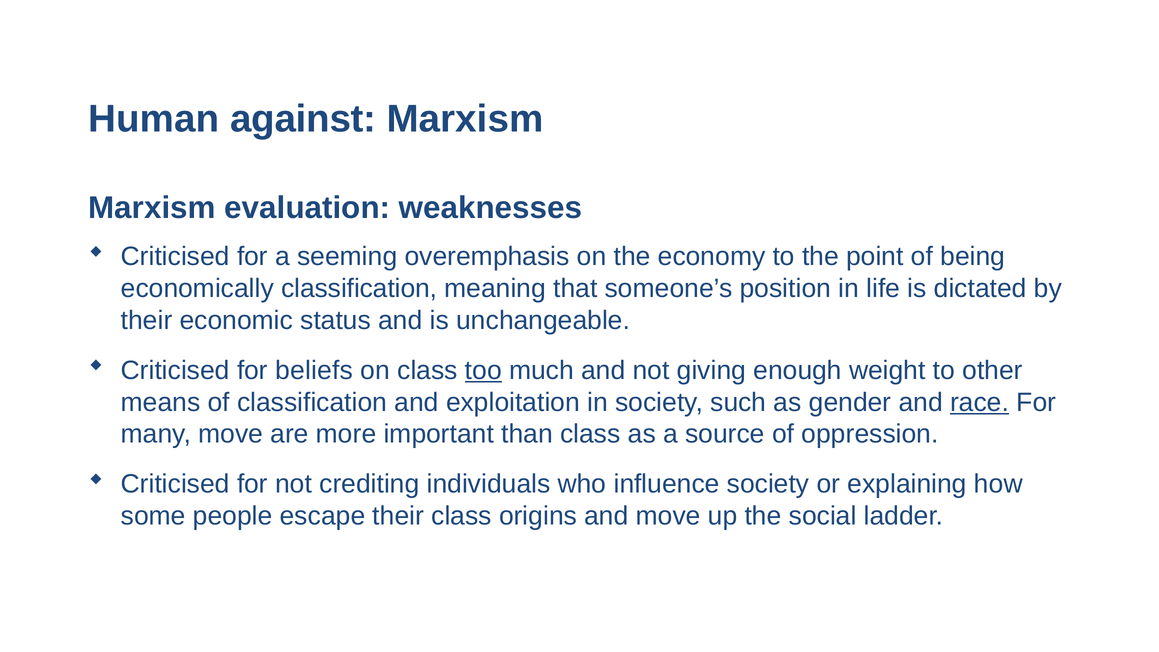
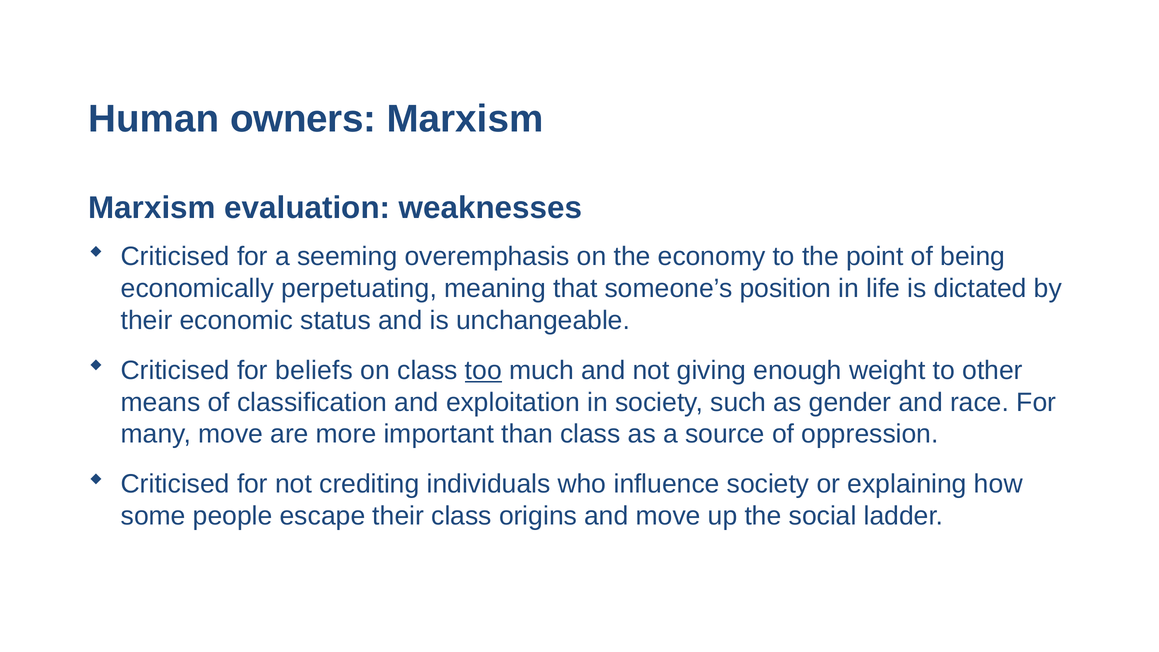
against: against -> owners (303, 119)
economically classification: classification -> perpetuating (359, 289)
race underline: present -> none (980, 402)
